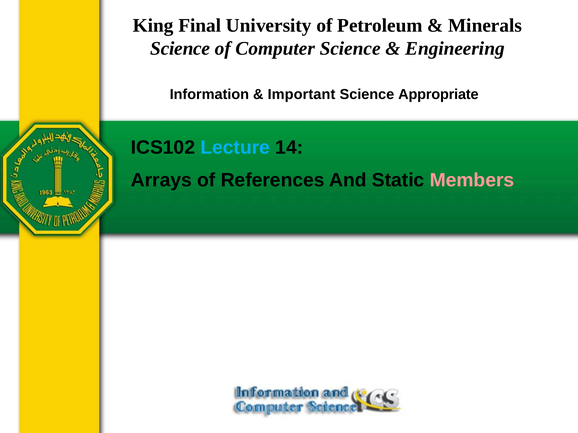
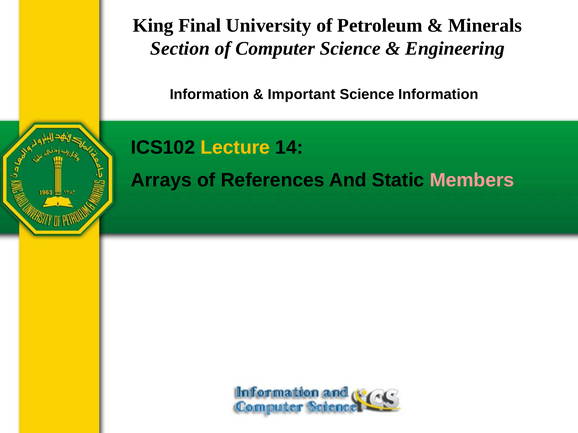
Science: Science -> Section (180, 48)
Science Appropriate: Appropriate -> Information (438, 94)
Lecture colour: light blue -> yellow (235, 148)
